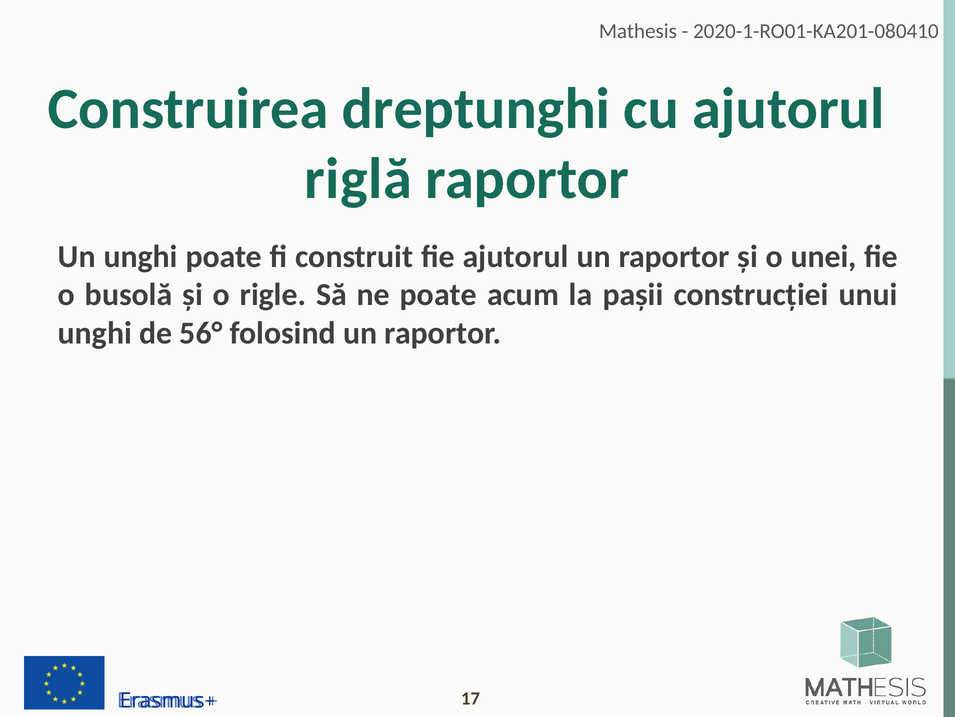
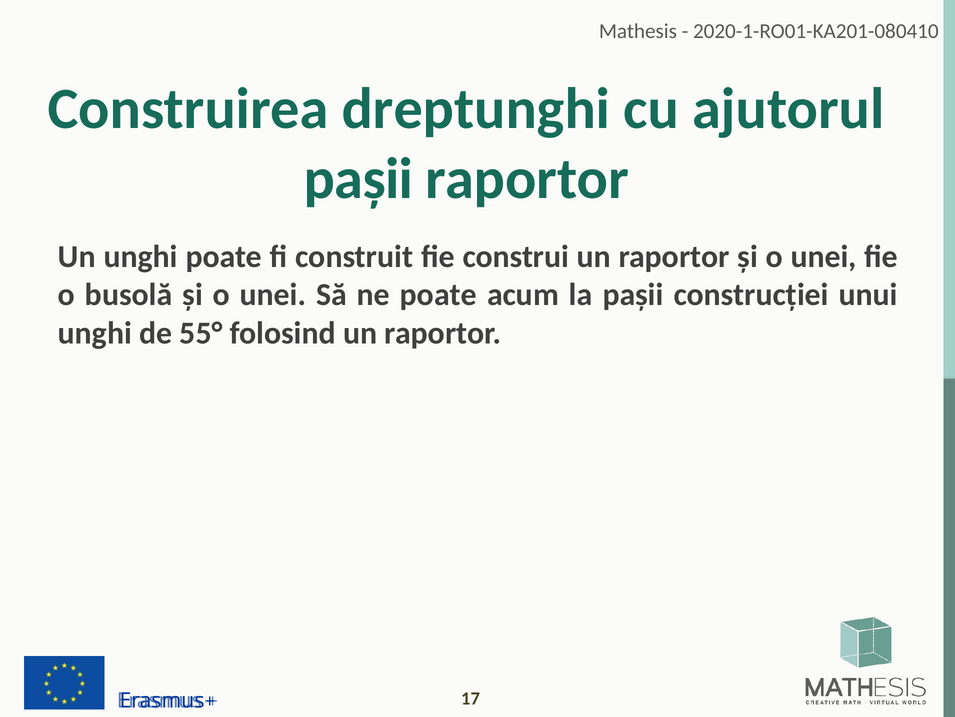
riglă: riglă -> pașii (358, 179)
fie ajutorul: ajutorul -> construi (516, 256)
busolă și o rigle: rigle -> unei (273, 295)
56°: 56° -> 55° (201, 333)
